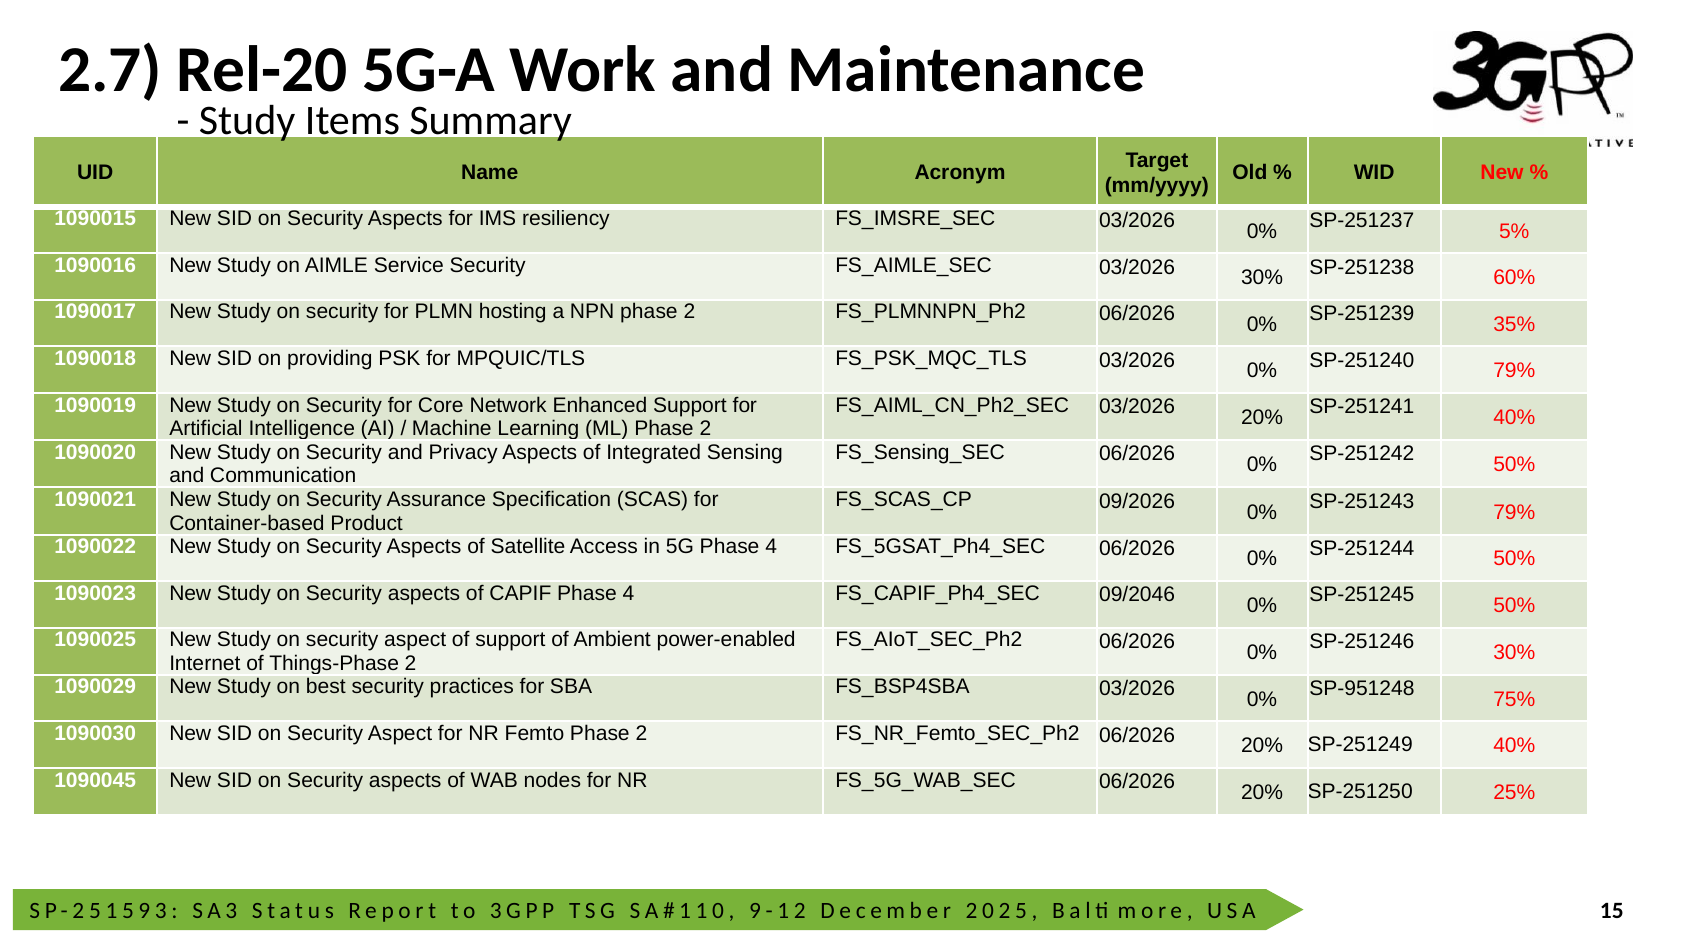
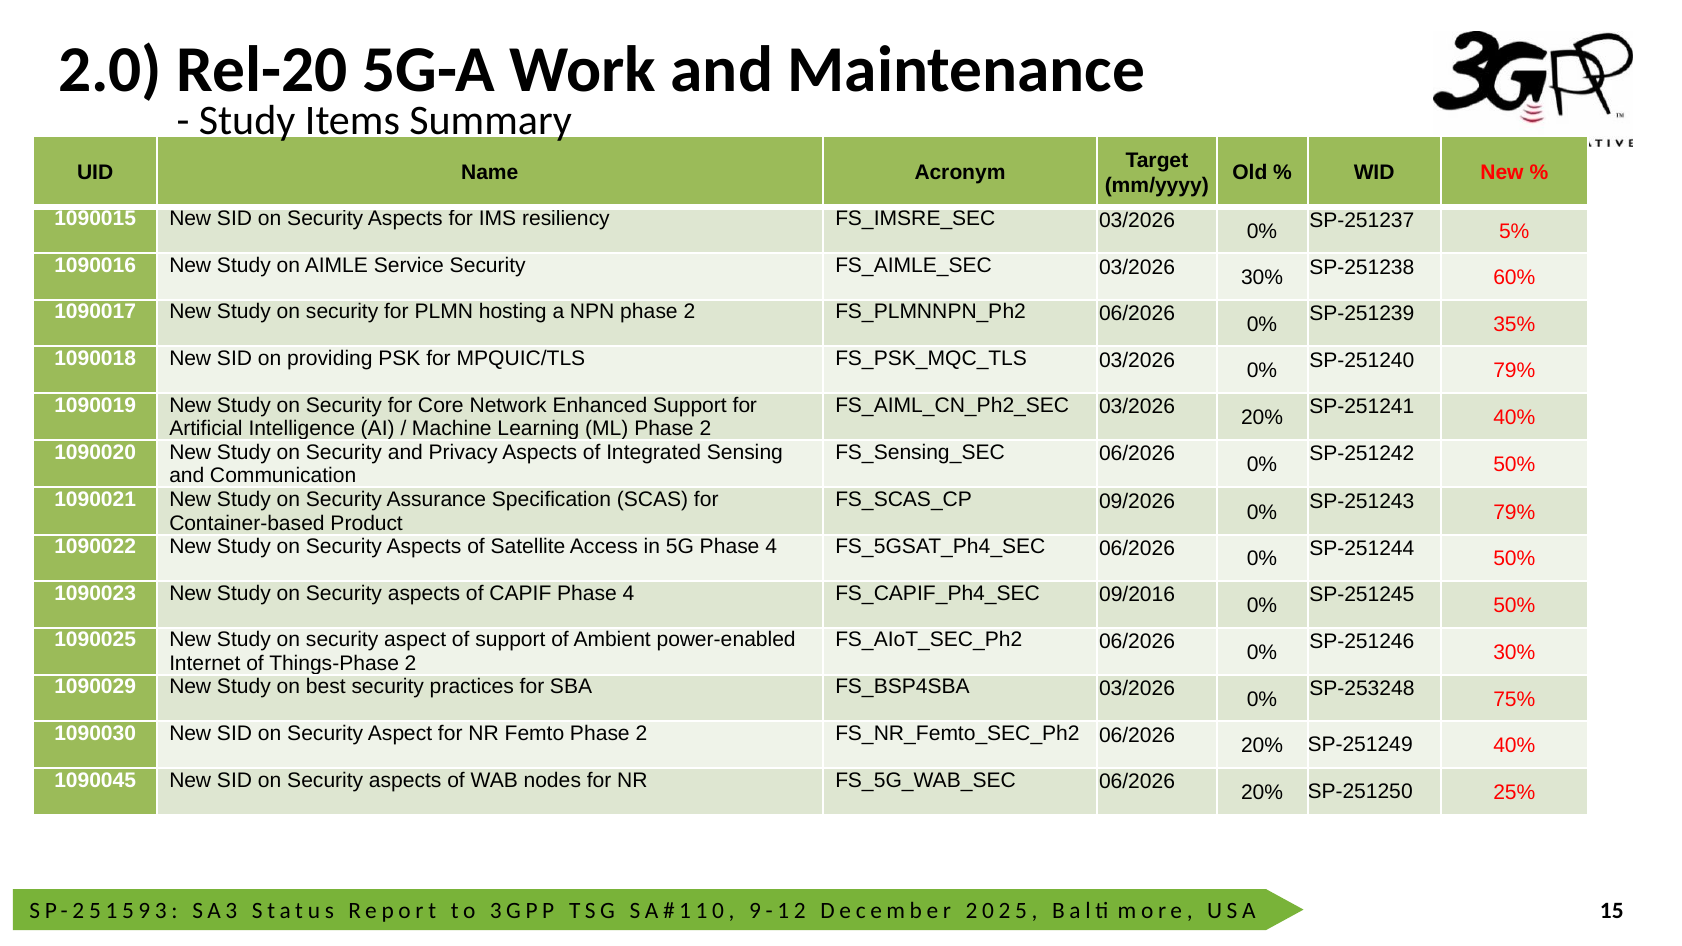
2.7: 2.7 -> 2.0 (110, 70)
09/2046: 09/2046 -> 09/2016 (1137, 595)
SP-951248: SP-951248 -> SP-253248 (1362, 689)
